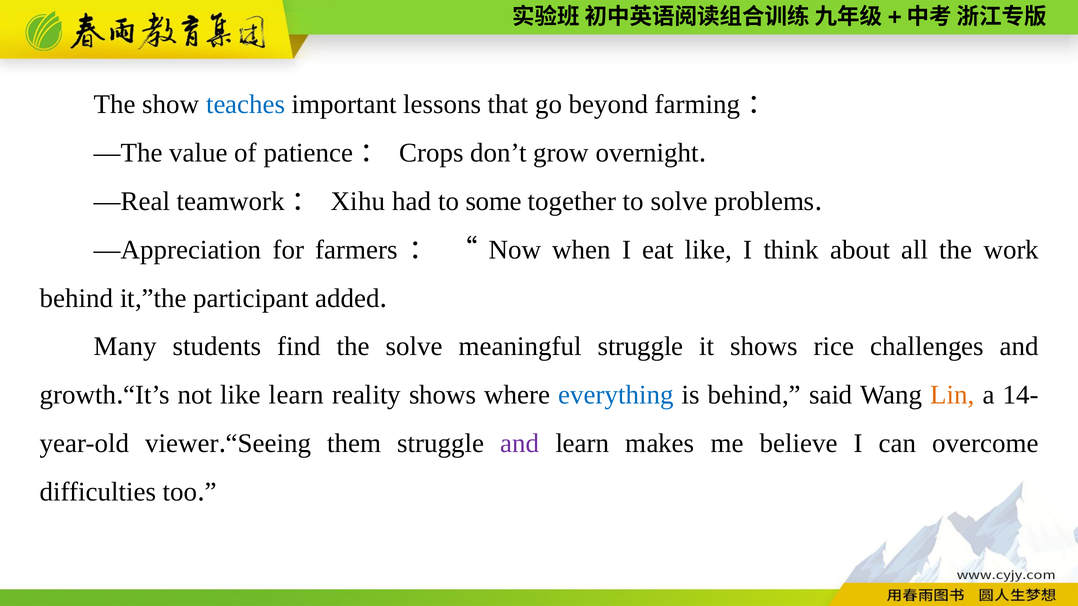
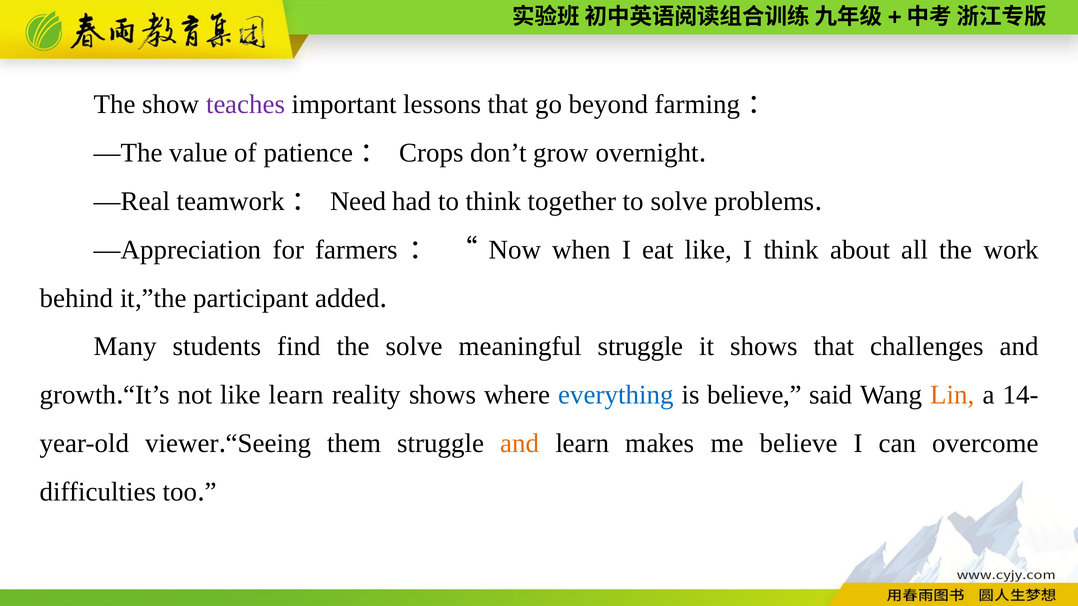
teaches colour: blue -> purple (246, 104)
Xihu: Xihu -> Need (358, 201)
to some: some -> think (494, 201)
shows rice: rice -> that (834, 347)
is behind: behind -> believe (754, 395)
and colour: purple -> orange (520, 444)
